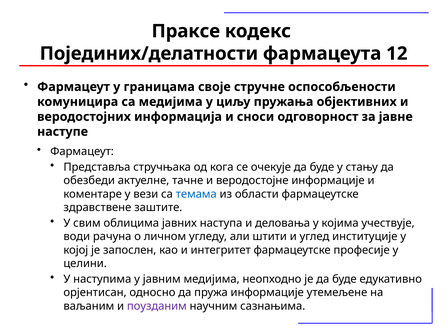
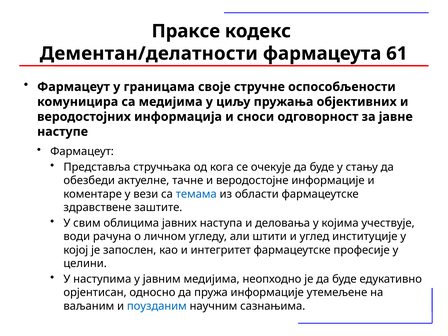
Појединих/делатности: Појединих/делатности -> Дементан/делатности (149, 54)
12: 12 -> 61 (397, 54)
поузданим colour: purple -> blue (157, 306)
